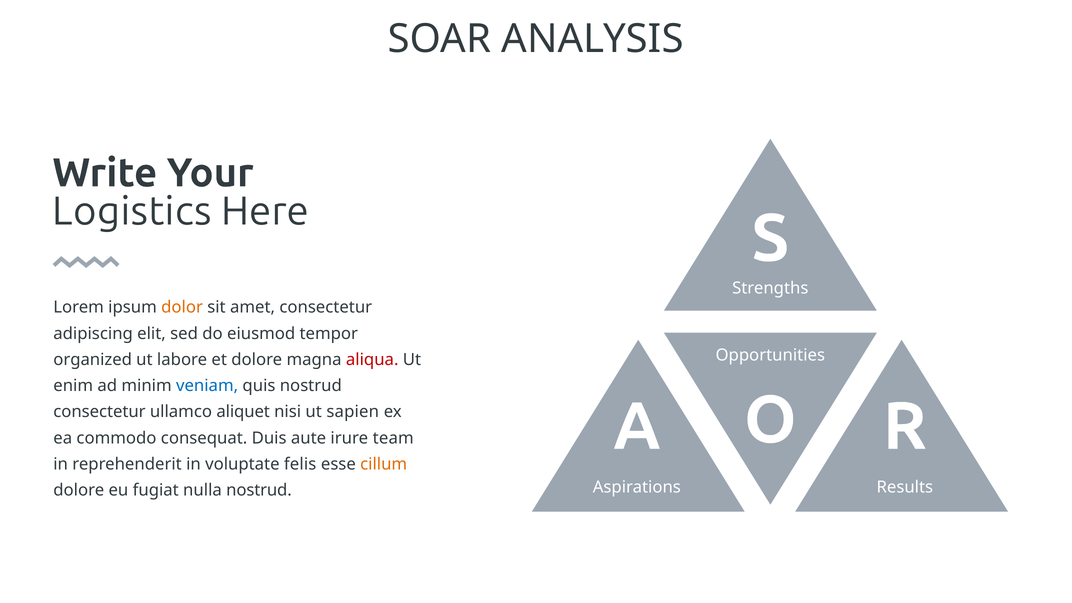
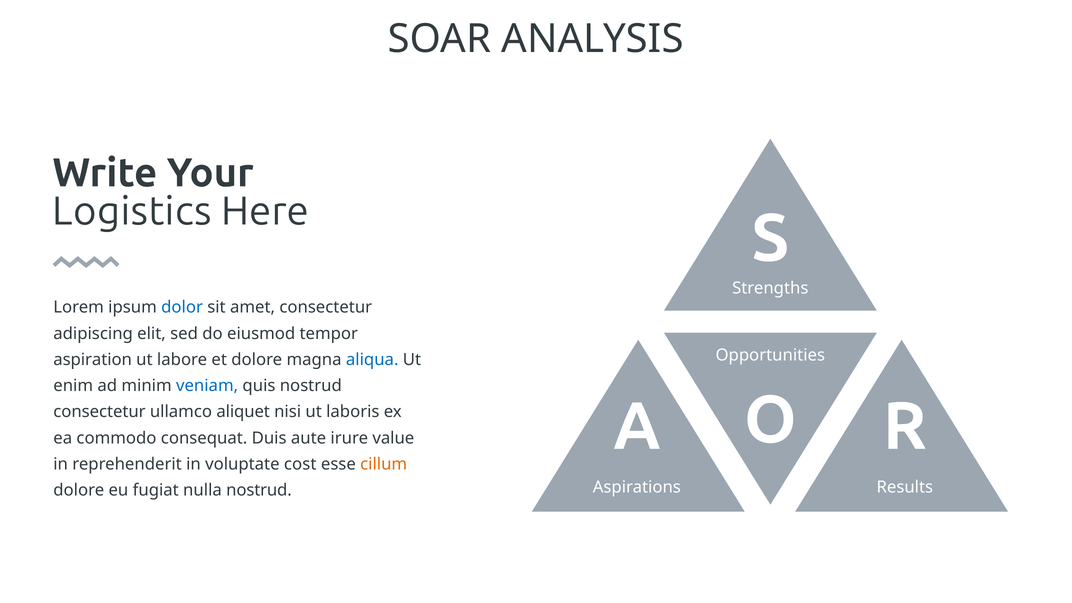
dolor colour: orange -> blue (182, 307)
organized: organized -> aspiration (93, 360)
aliqua colour: red -> blue (372, 360)
sapien: sapien -> laboris (353, 412)
team: team -> value (393, 438)
felis: felis -> cost (300, 464)
